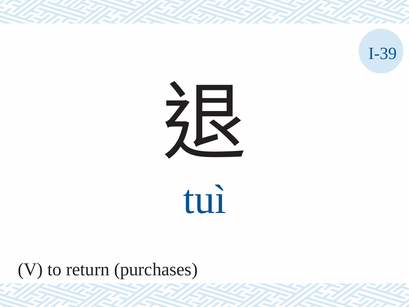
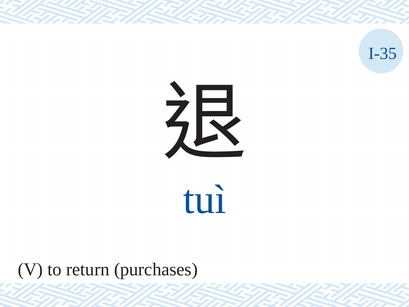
I-39: I-39 -> I-35 (383, 54)
